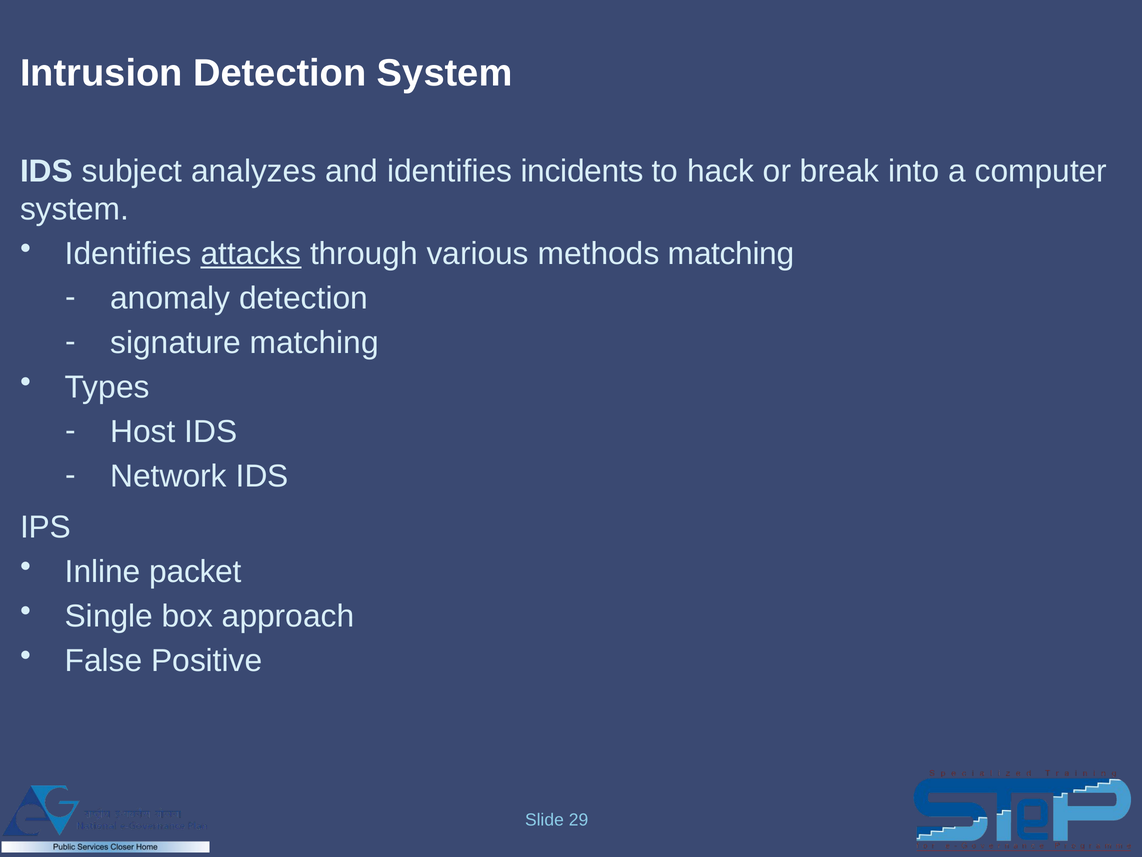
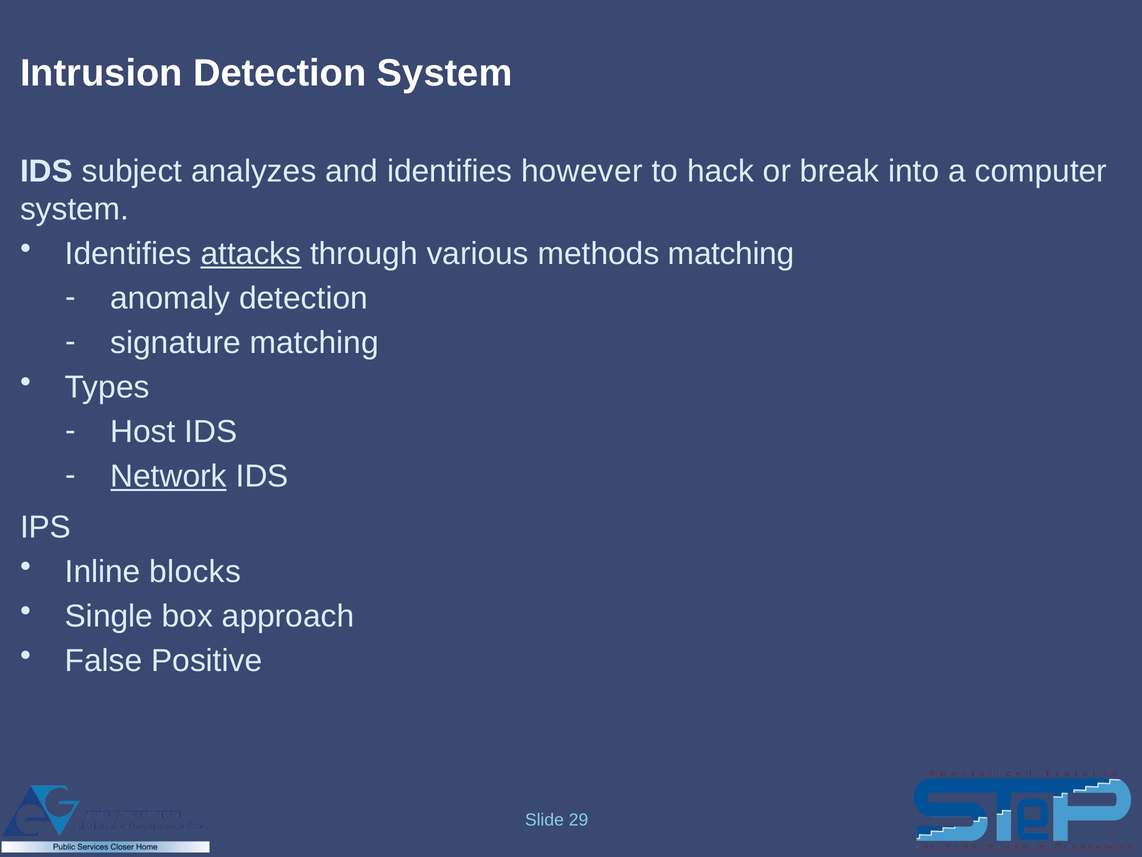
incidents: incidents -> however (582, 171)
Network underline: none -> present (169, 476)
packet: packet -> blocks (195, 571)
